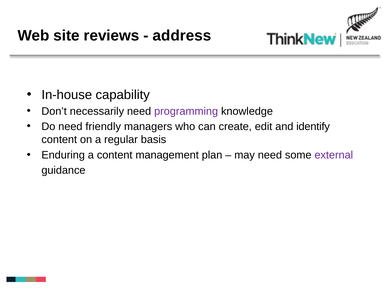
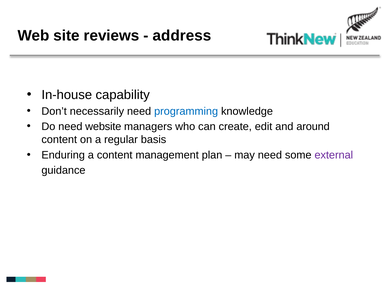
programming colour: purple -> blue (186, 111)
friendly: friendly -> website (103, 126)
identify: identify -> around (313, 126)
